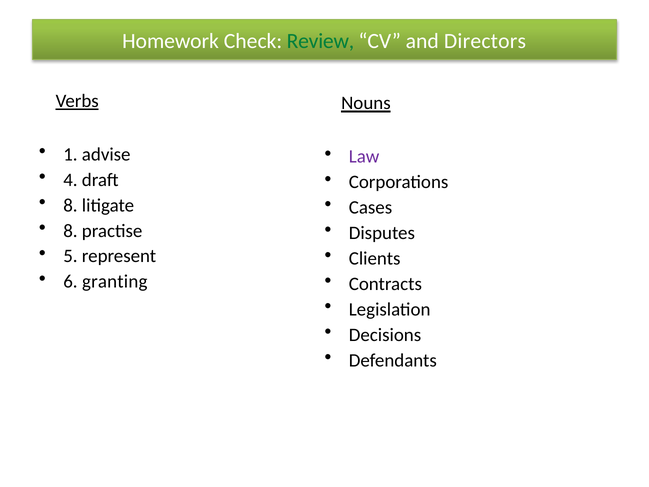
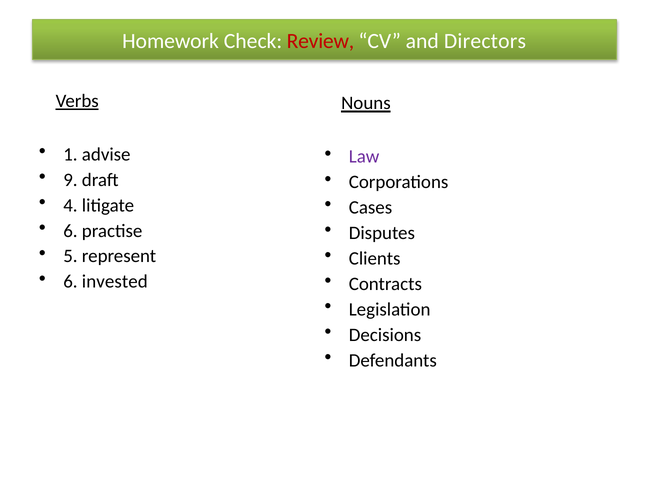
Review colour: green -> red (320, 41)
4: 4 -> 9 (70, 180)
8: 8 -> 4 (70, 205)
8: 8 -> 6 (70, 231)
granting: granting -> invested (115, 282)
